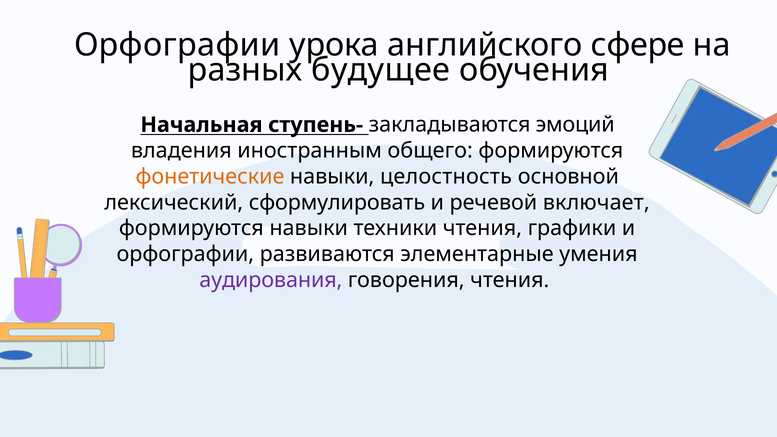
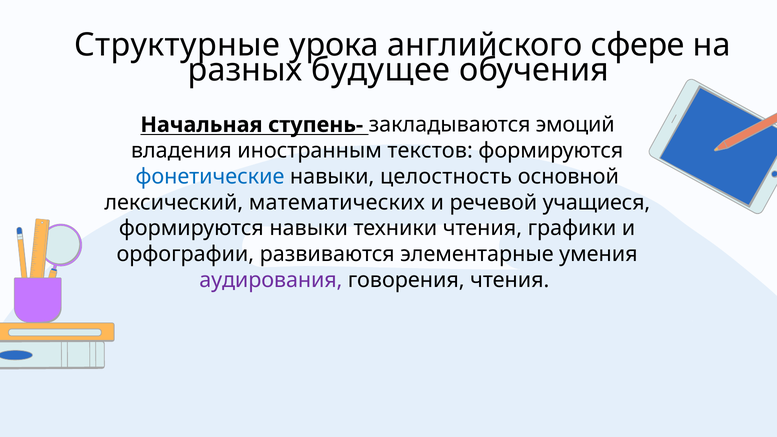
Орфографии: Орфографии -> Структурные (177, 45)
общего: общего -> текстов (430, 151)
фонетические colour: orange -> blue (210, 177)
сформулировать: сформулировать -> математических (337, 202)
включает: включает -> учащиеся (596, 202)
